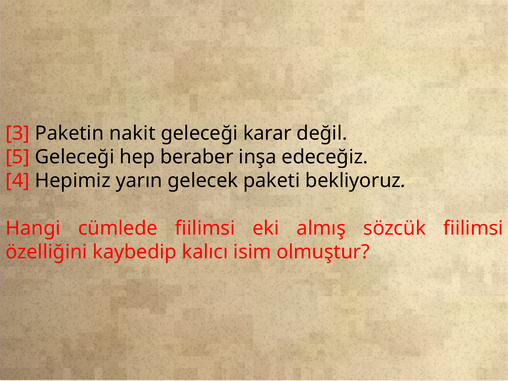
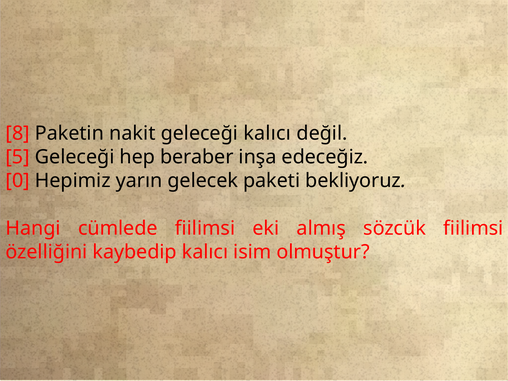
3: 3 -> 8 (18, 133)
geleceği karar: karar -> kalıcı (267, 133)
4: 4 -> 0 (18, 181)
